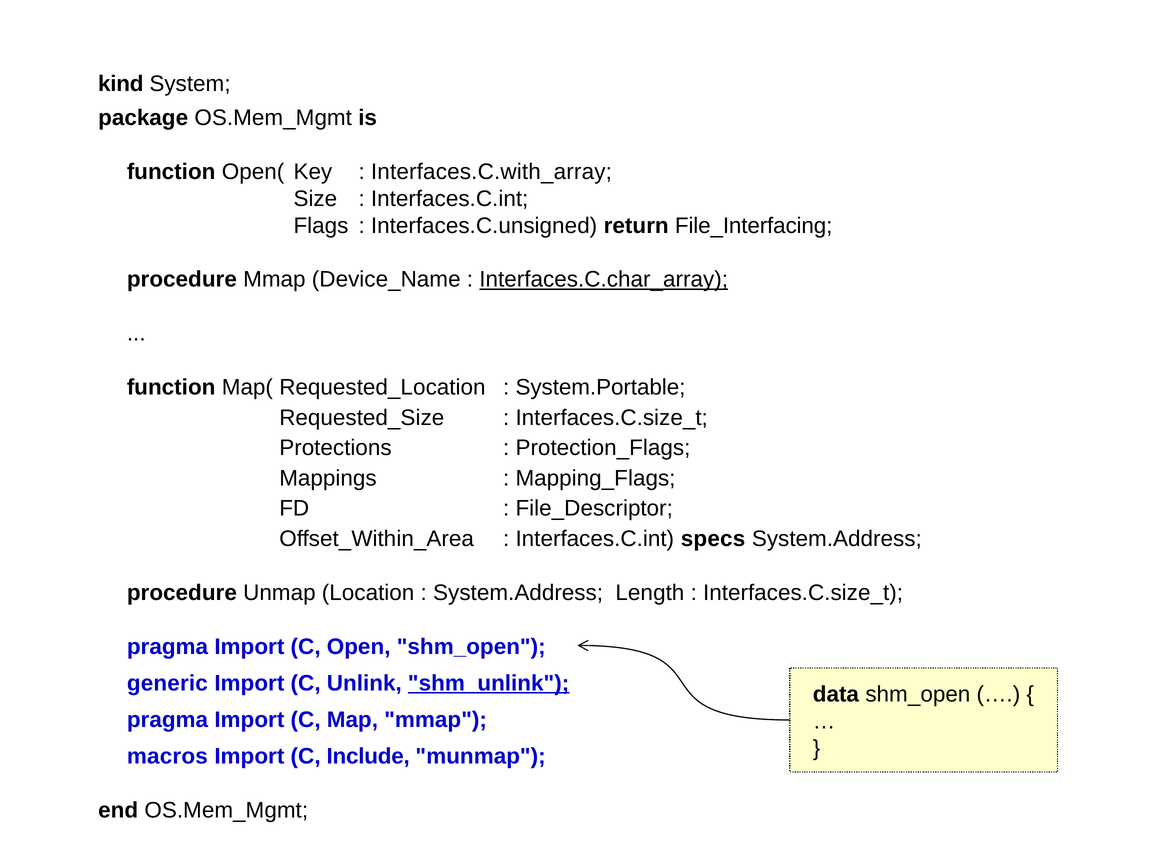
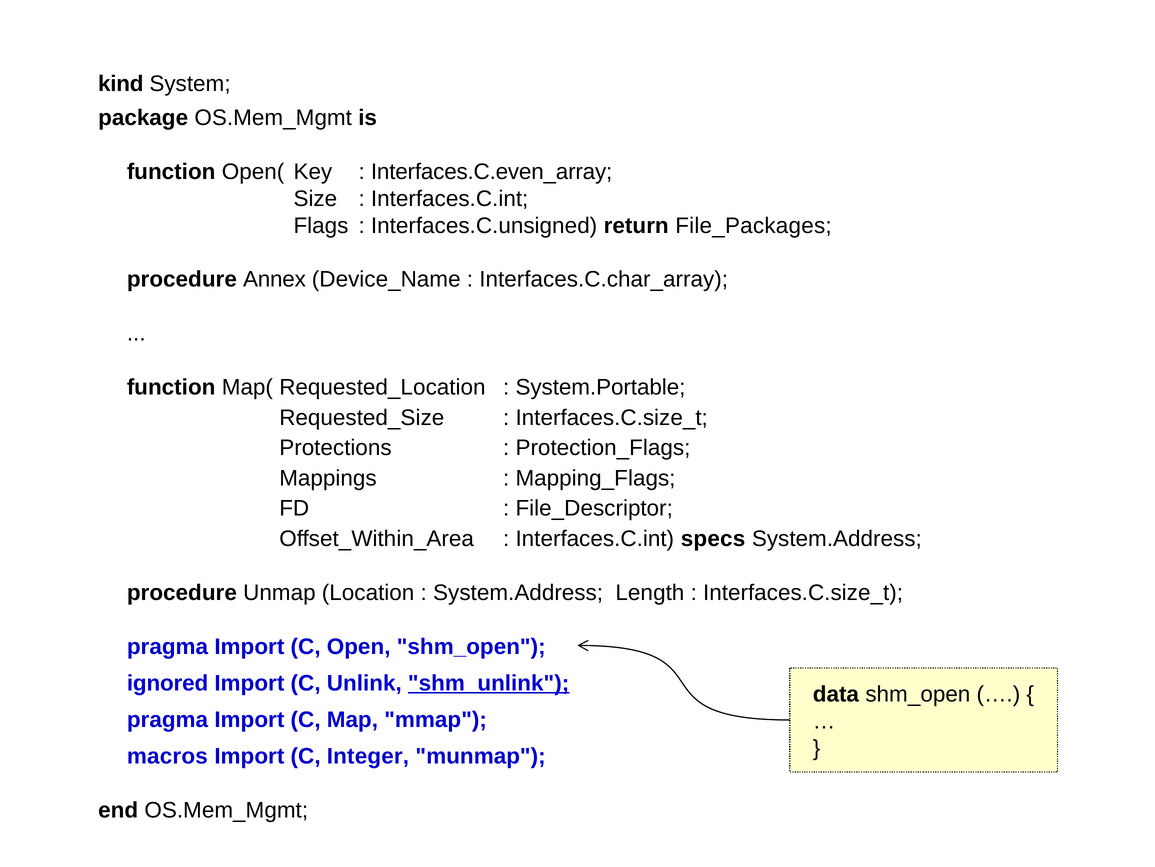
Interfaces.C.with_array: Interfaces.C.with_array -> Interfaces.C.even_array (492, 171)
File_Interfacing: File_Interfacing -> File_Packages (753, 225)
procedure Mmap: Mmap -> Annex (274, 279)
Interfaces.C.char_array underline: present -> none (604, 279)
generic: generic -> ignored (168, 683)
Include: Include -> Integer (368, 756)
